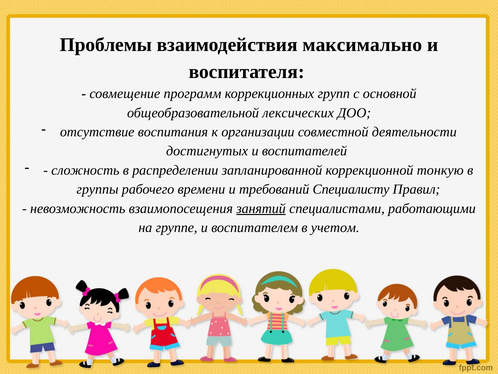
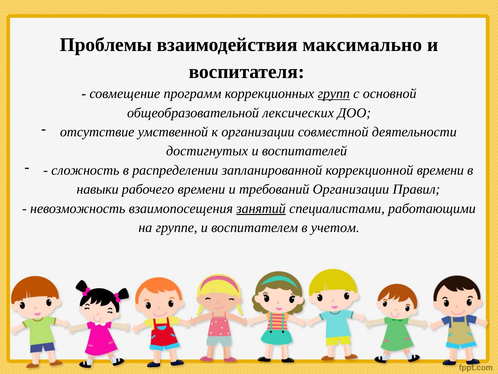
групп underline: none -> present (334, 94)
воспитания: воспитания -> умственной (173, 132)
коррекционной тонкую: тонкую -> времени (440, 170)
группы: группы -> навыки (98, 189)
требований Специалисту: Специалисту -> Организации (351, 189)
